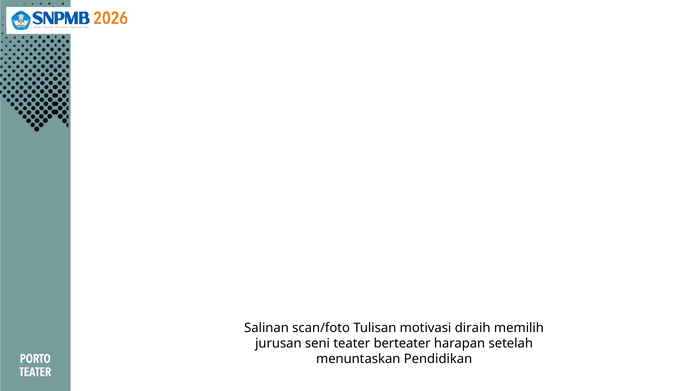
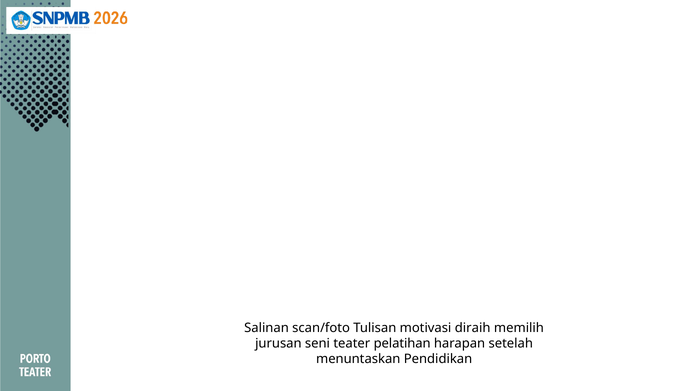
berteater: berteater -> pelatihan (402, 344)
